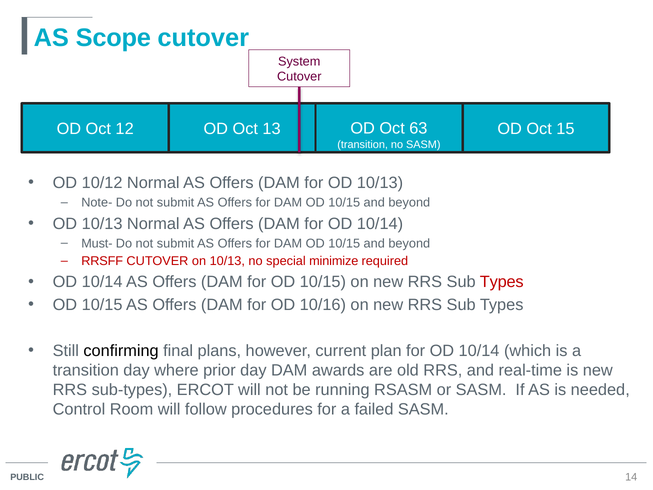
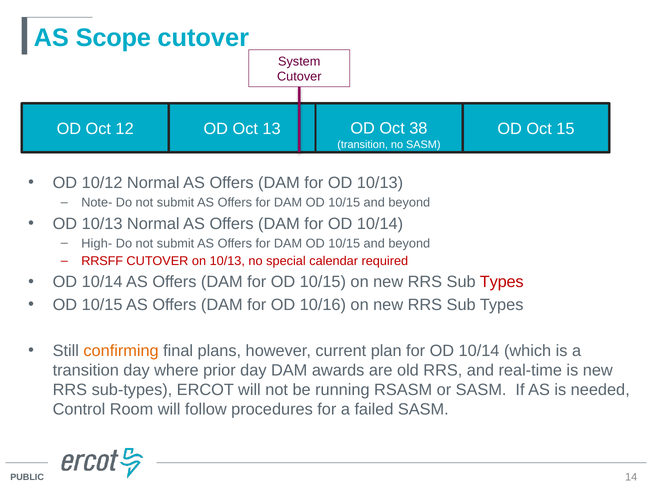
63: 63 -> 38 (418, 128)
Must-: Must- -> High- (97, 243)
minimize: minimize -> calendar (334, 261)
confirming colour: black -> orange (121, 350)
